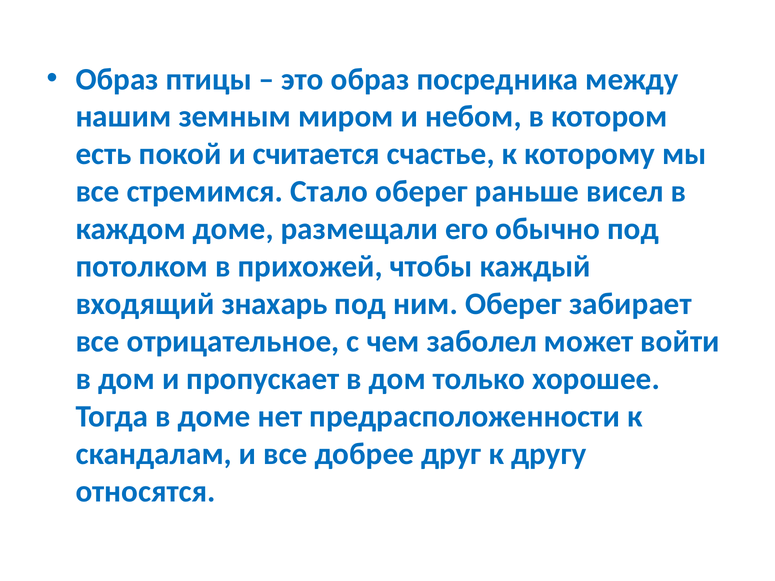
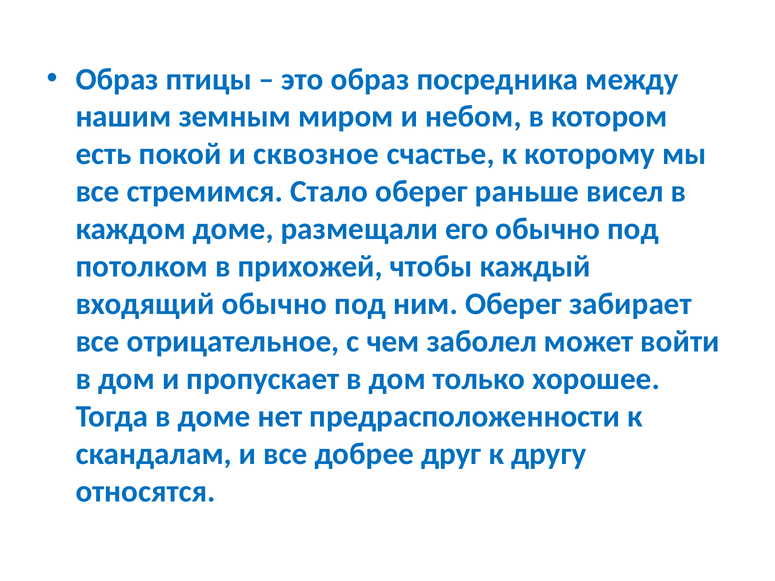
считается: считается -> сквозное (316, 154)
входящий знахарь: знахарь -> обычно (274, 304)
